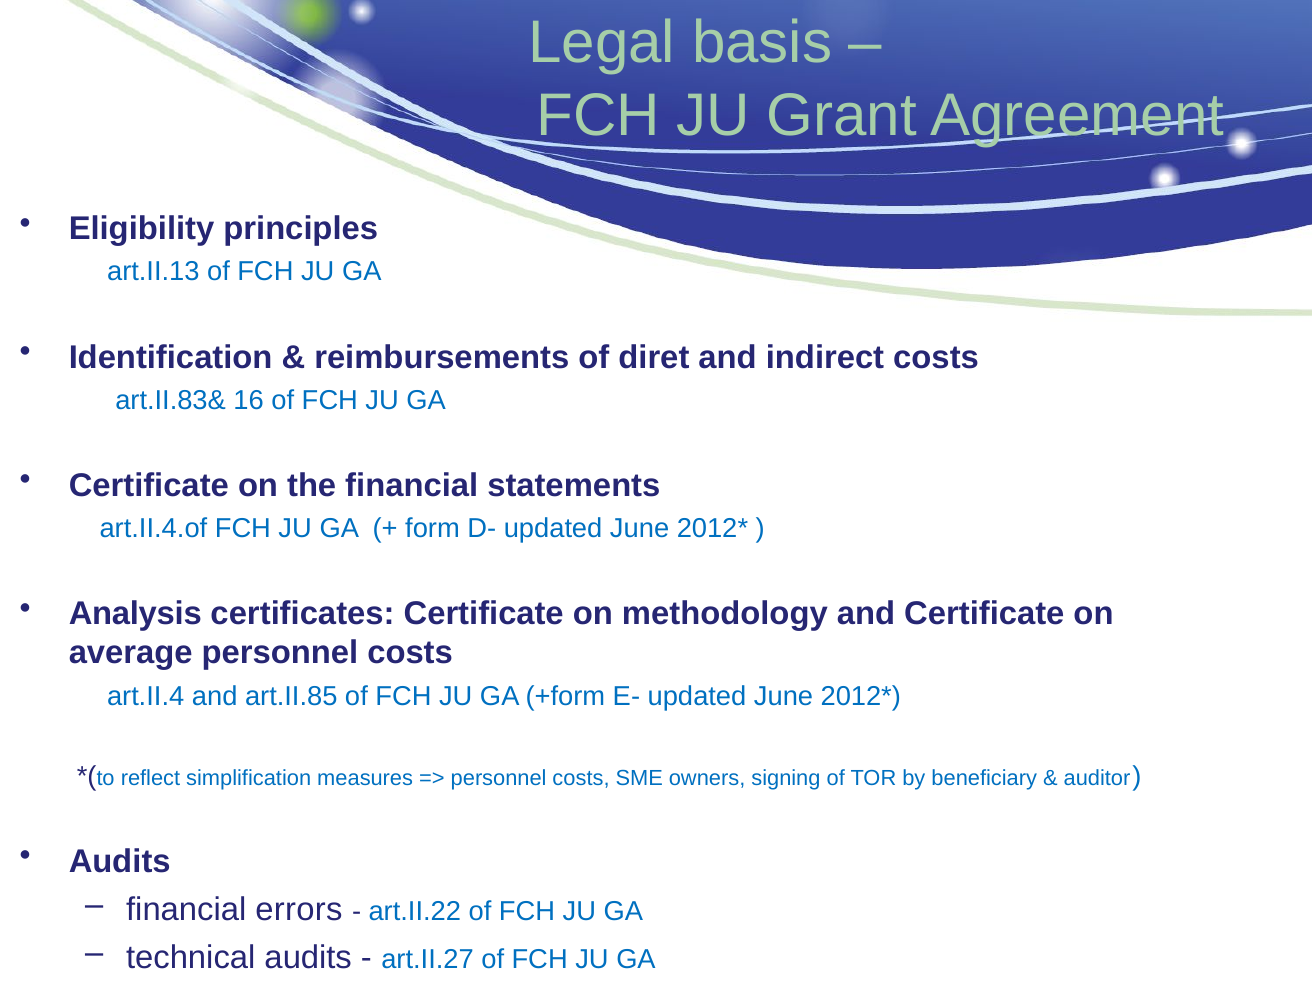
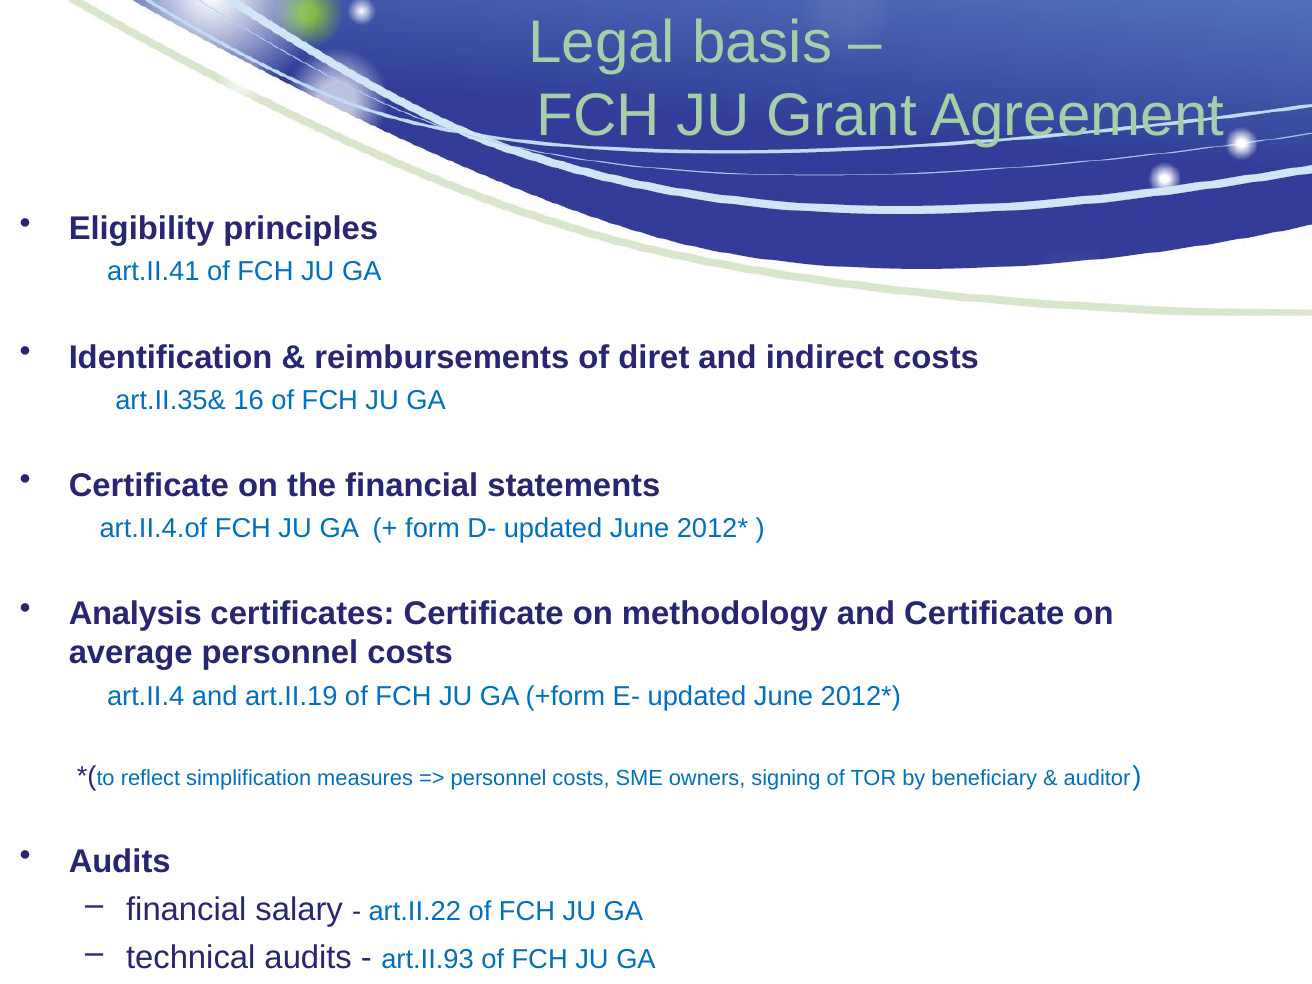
art.II.13: art.II.13 -> art.II.41 (153, 272)
art.II.83&: art.II.83& -> art.II.35& (171, 400)
art.II.85: art.II.85 -> art.II.19 (291, 696)
errors: errors -> salary (299, 910)
art.II.27: art.II.27 -> art.II.93 (428, 959)
